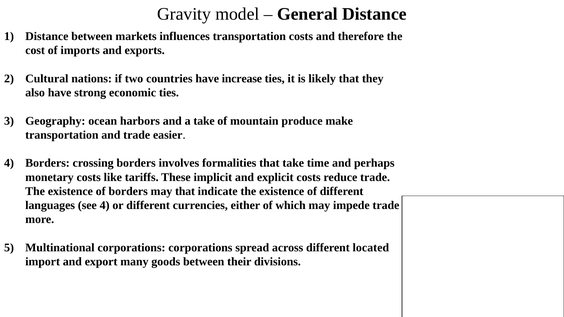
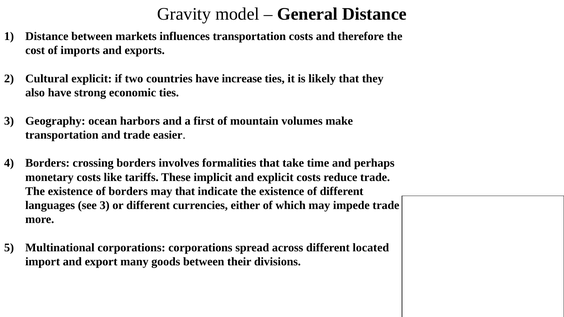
Cultural nations: nations -> explicit (92, 79)
a take: take -> first (204, 121)
produce: produce -> volumes (302, 121)
see 4: 4 -> 3 (105, 206)
